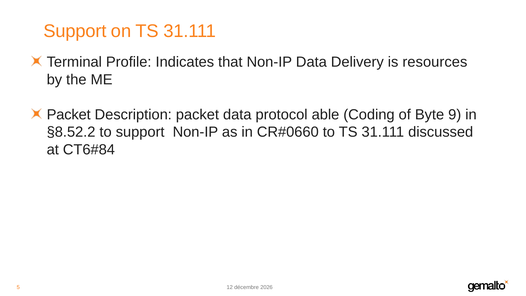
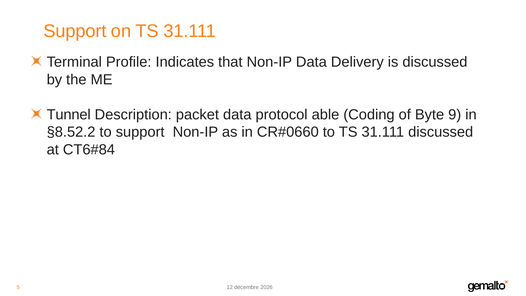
is resources: resources -> discussed (435, 62)
Packet: Packet -> Tunnel (69, 115)
